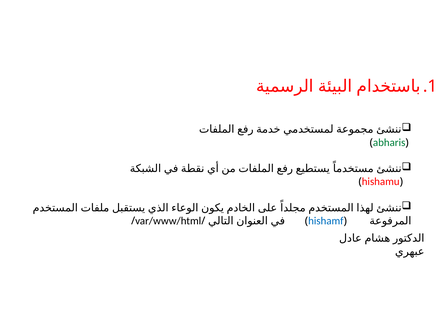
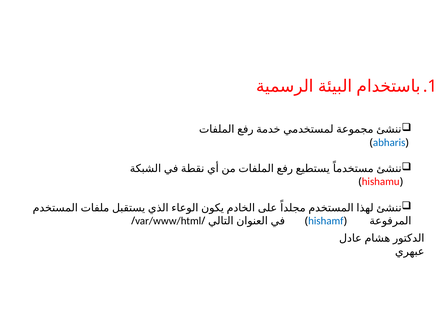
abharis colour: green -> blue (389, 142)
